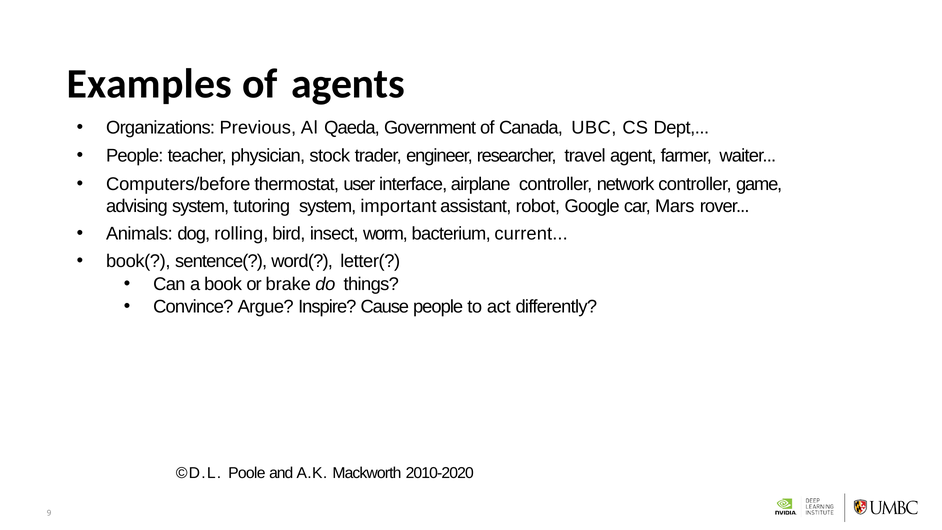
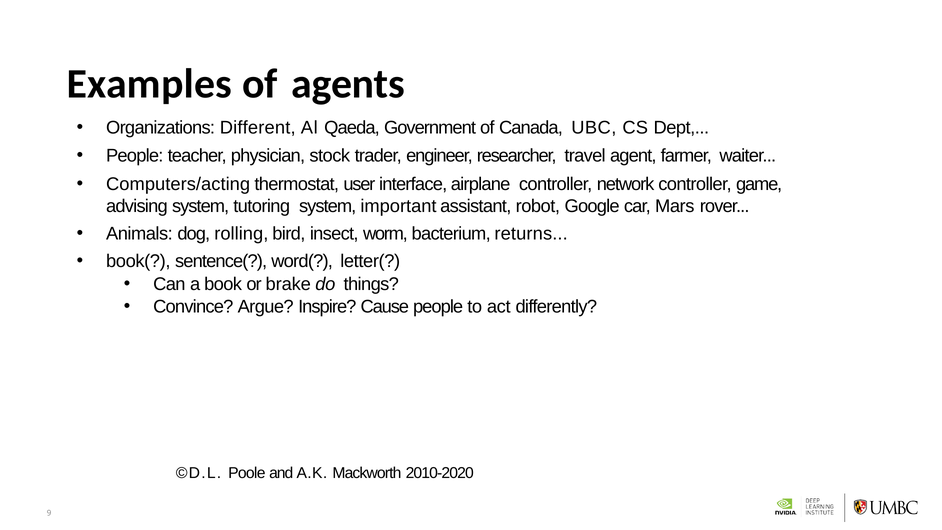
Previous: Previous -> Different (258, 127)
Computers/before: Computers/before -> Computers/acting (178, 184)
current: current -> returns (531, 234)
